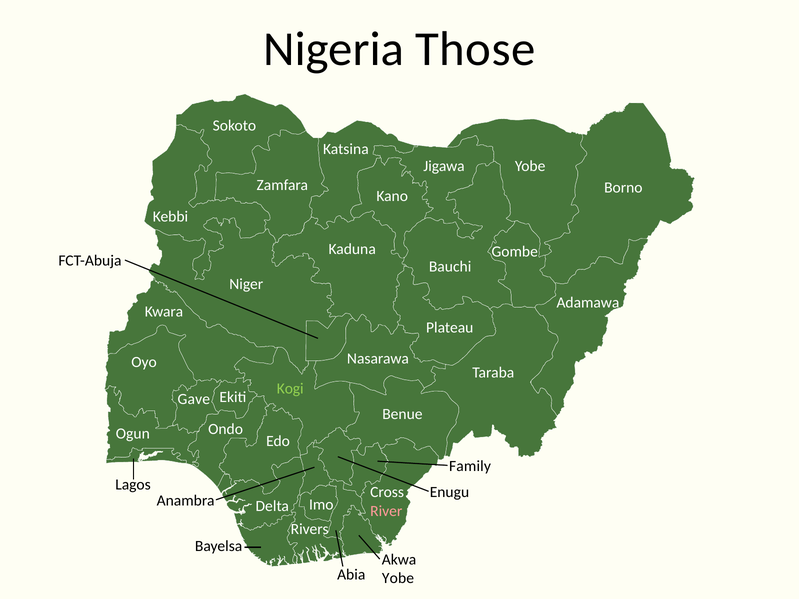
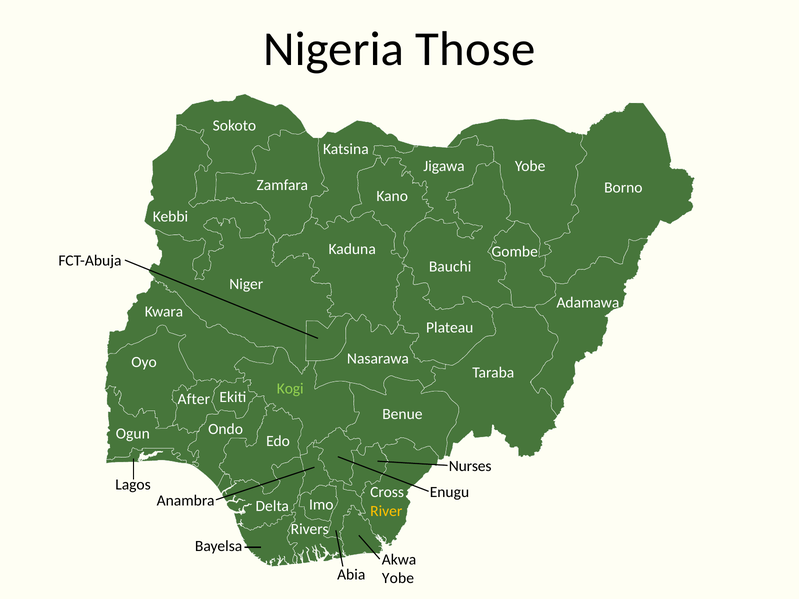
Gave: Gave -> After (194, 399)
Family: Family -> Nurses (470, 466)
River colour: pink -> yellow (386, 511)
